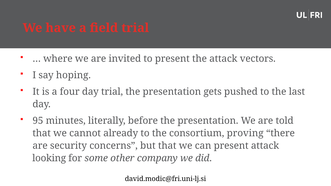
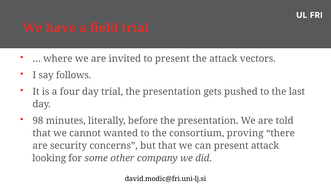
hoping: hoping -> follows (74, 75)
95: 95 -> 98 (38, 121)
already: already -> wanted (121, 133)
